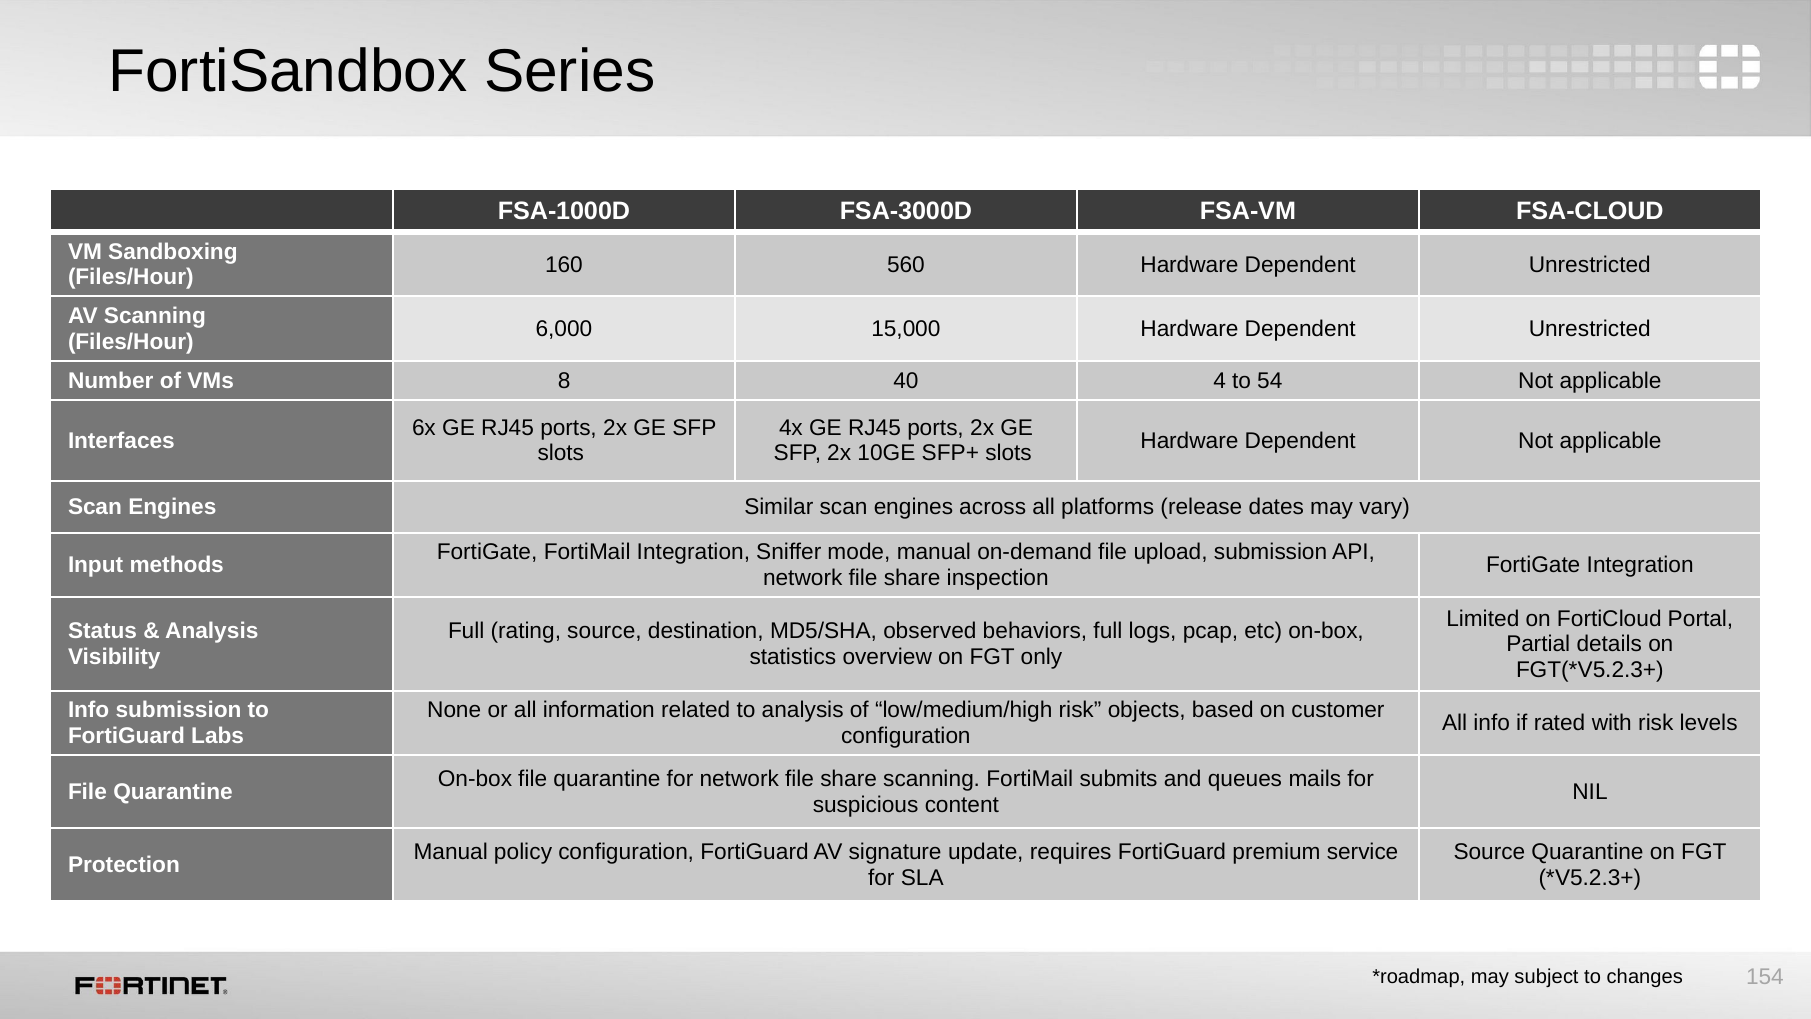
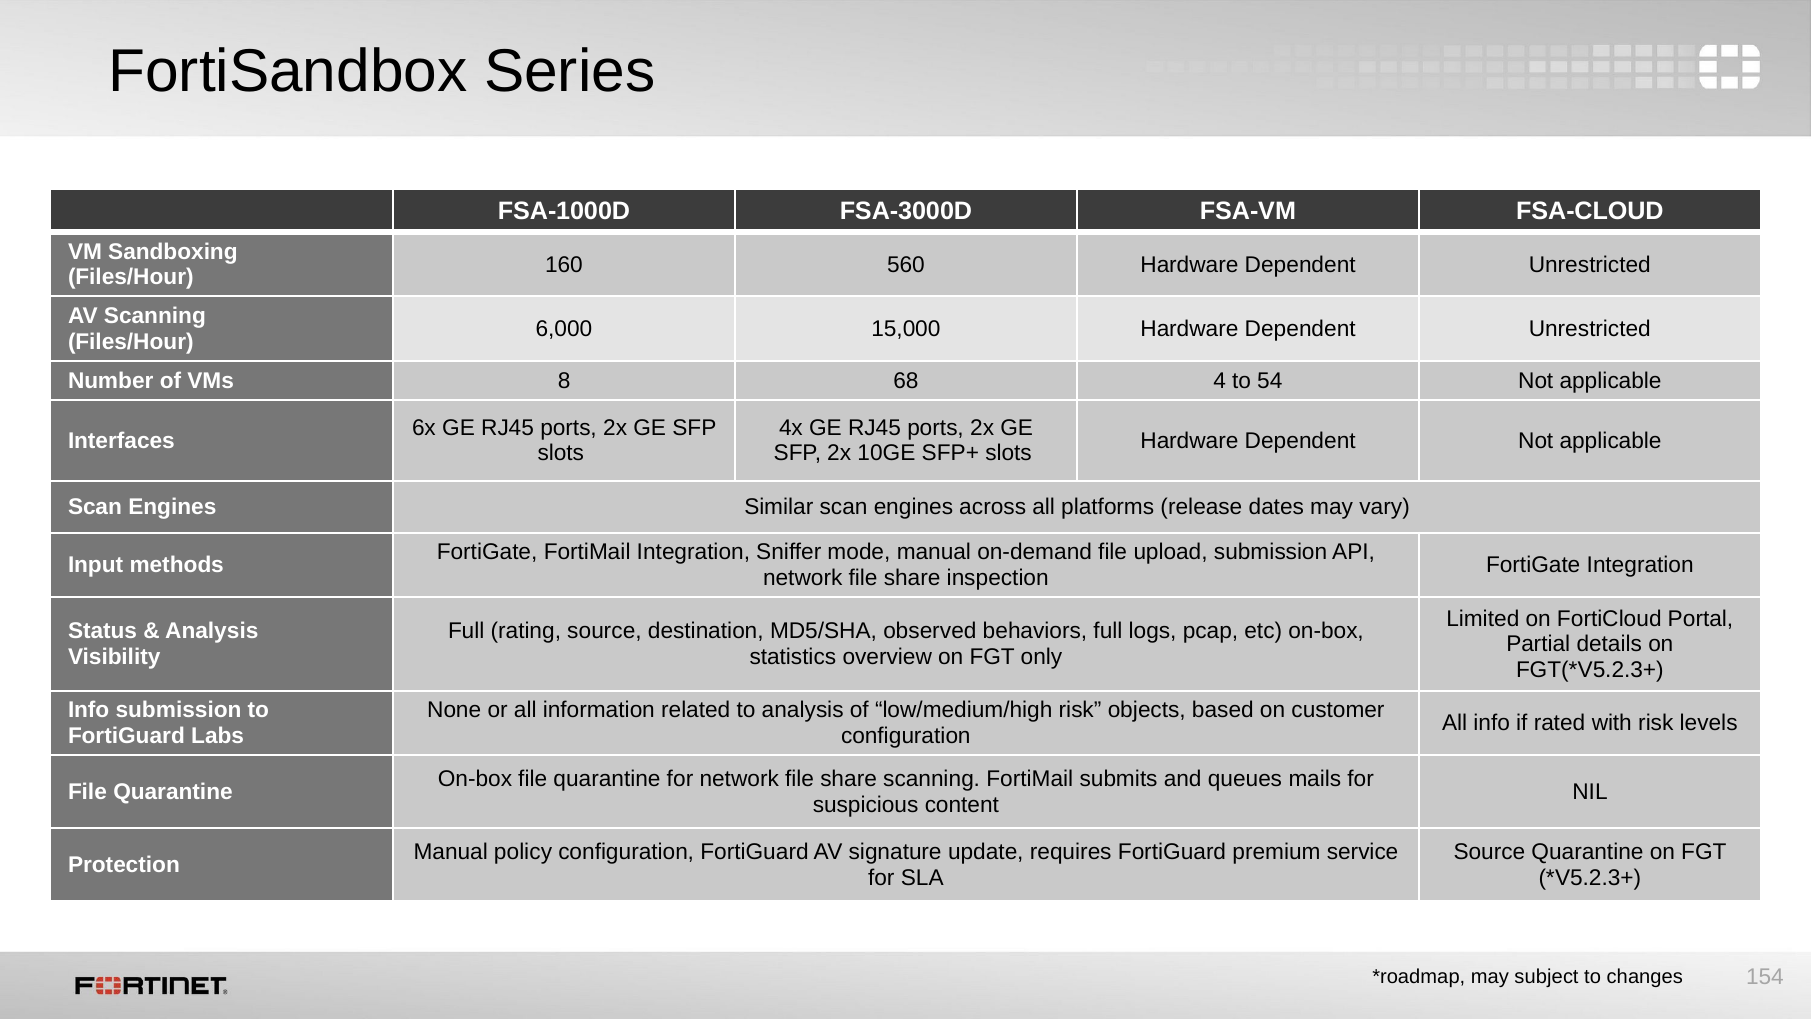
40: 40 -> 68 (906, 381)
